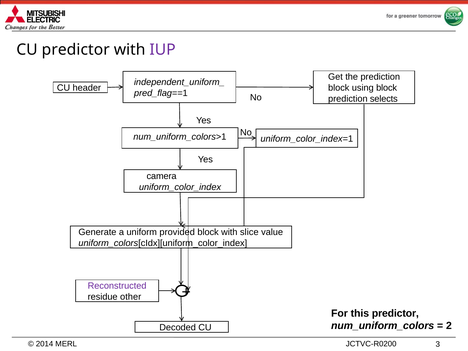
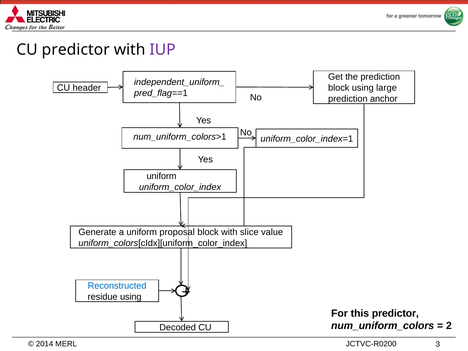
using block: block -> large (387, 88)
selects: selects -> anchor (384, 99)
camera: camera -> uniform (162, 176)
provided: provided -> proposal (177, 232)
Reconstructed colour: purple -> blue (117, 286)
residue other: other -> using (131, 297)
